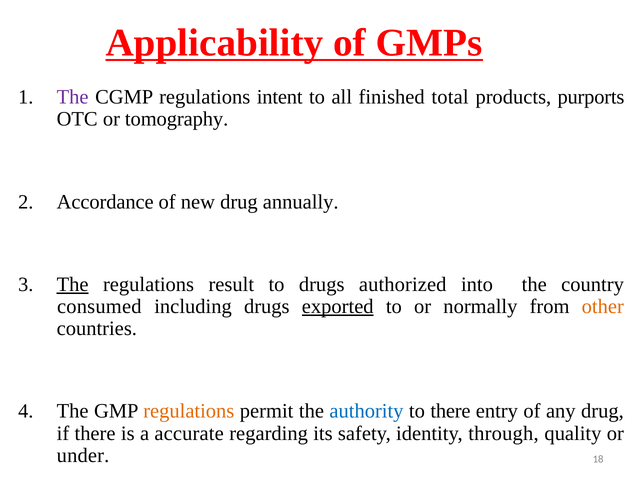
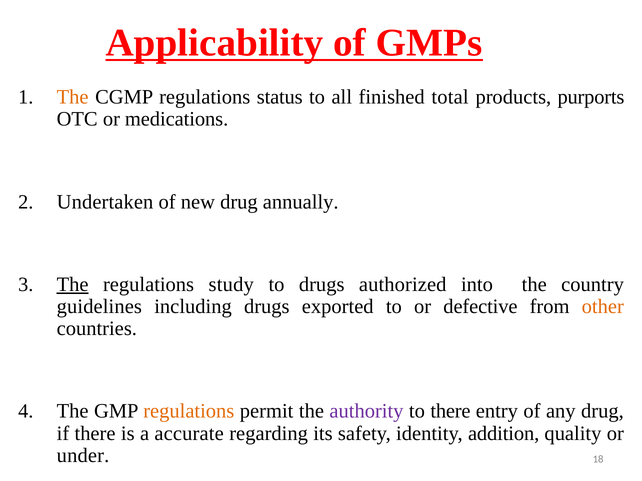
The colour: purple -> orange (73, 97)
intent: intent -> status (280, 97)
tomography: tomography -> medications (177, 119)
Accordance: Accordance -> Undertaken (105, 202)
result: result -> study (231, 285)
consumed: consumed -> guidelines (99, 307)
exported underline: present -> none (338, 307)
normally: normally -> defective (480, 307)
authority colour: blue -> purple (366, 412)
through: through -> addition (504, 434)
